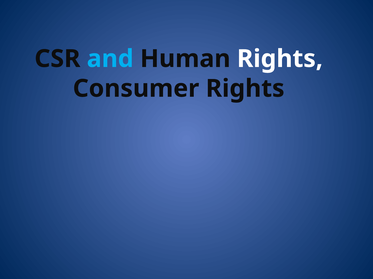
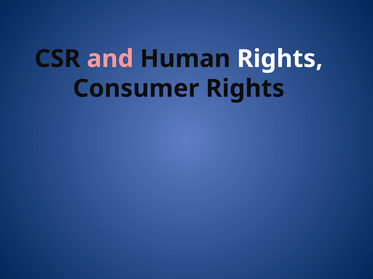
and colour: light blue -> pink (110, 59)
